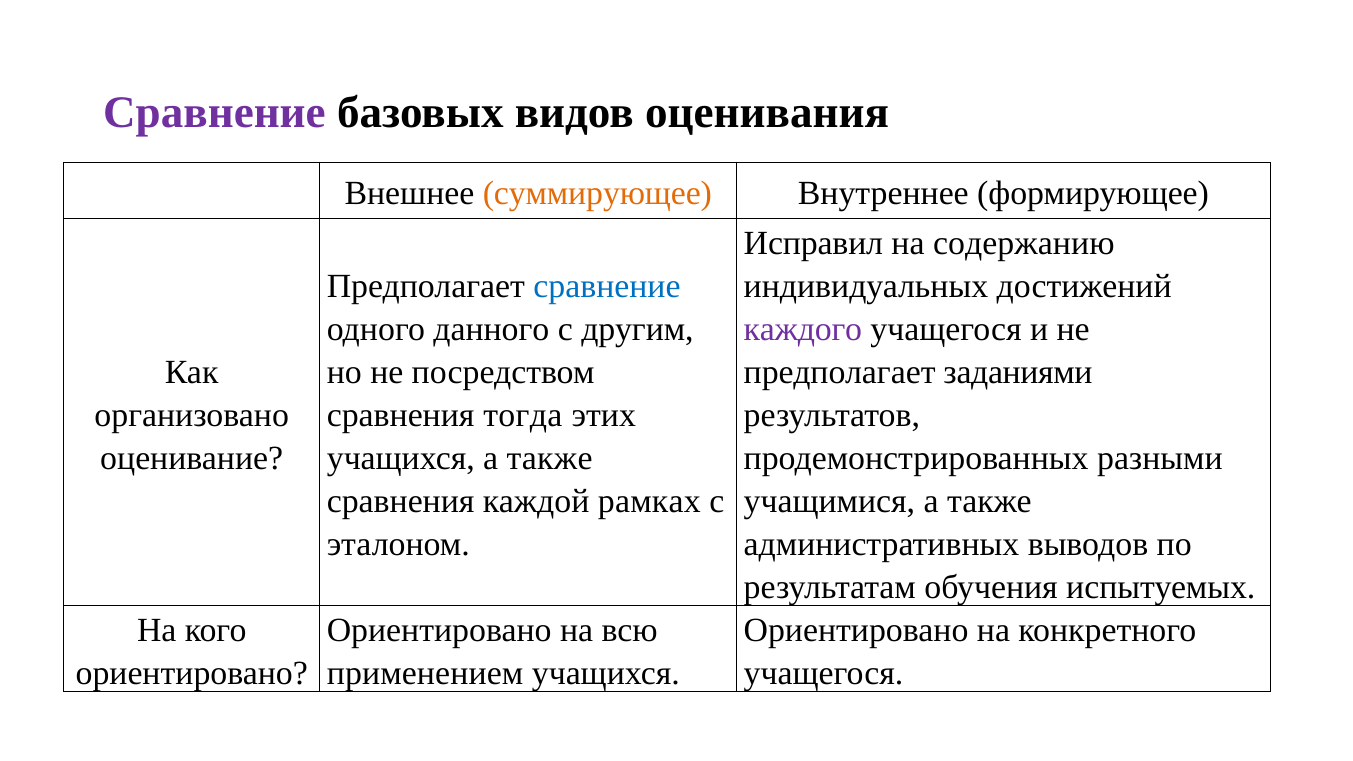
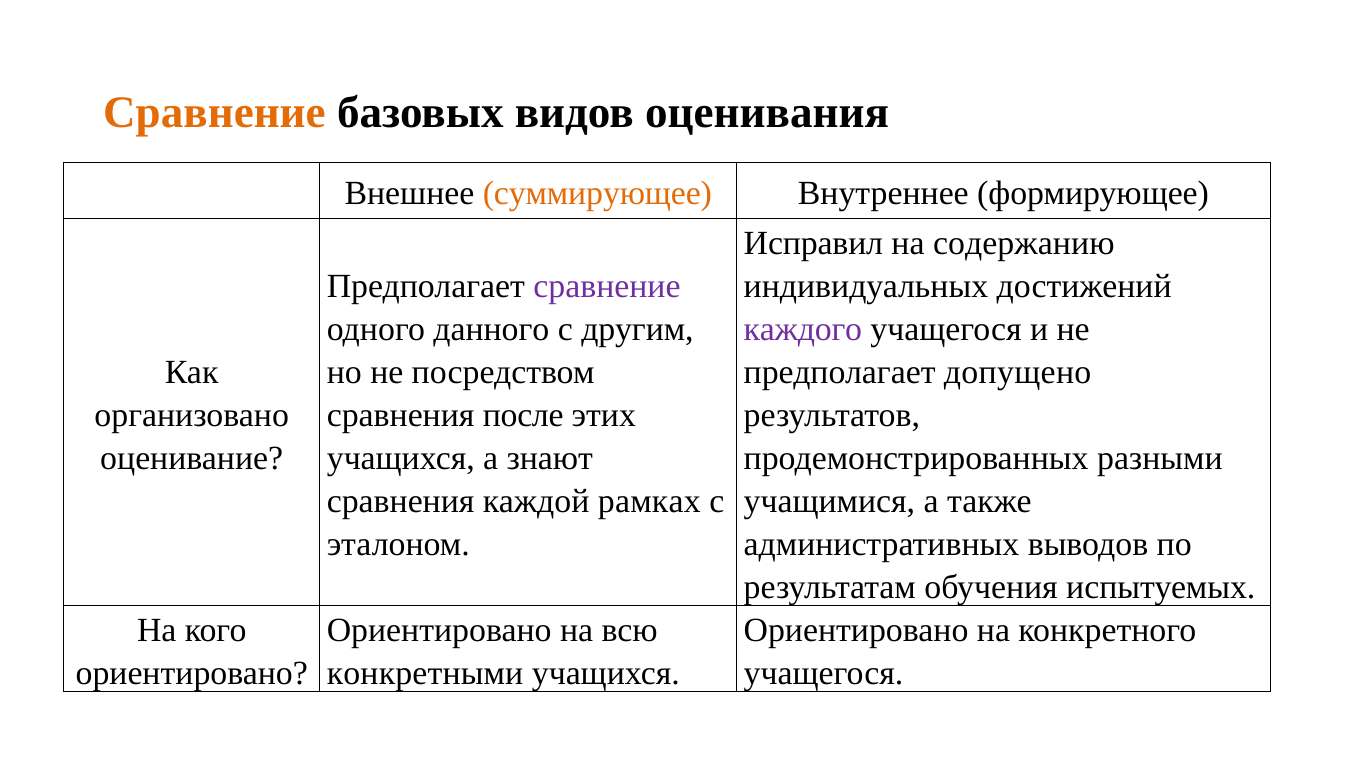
Сравнение colour: purple -> orange (214, 113)
сравнение colour: blue -> purple (607, 286)
заданиями: заданиями -> допущено (1018, 372)
тогда: тогда -> после (523, 415)
учащихся а также: также -> знают (550, 458)
применением: применением -> конкретными (425, 673)
